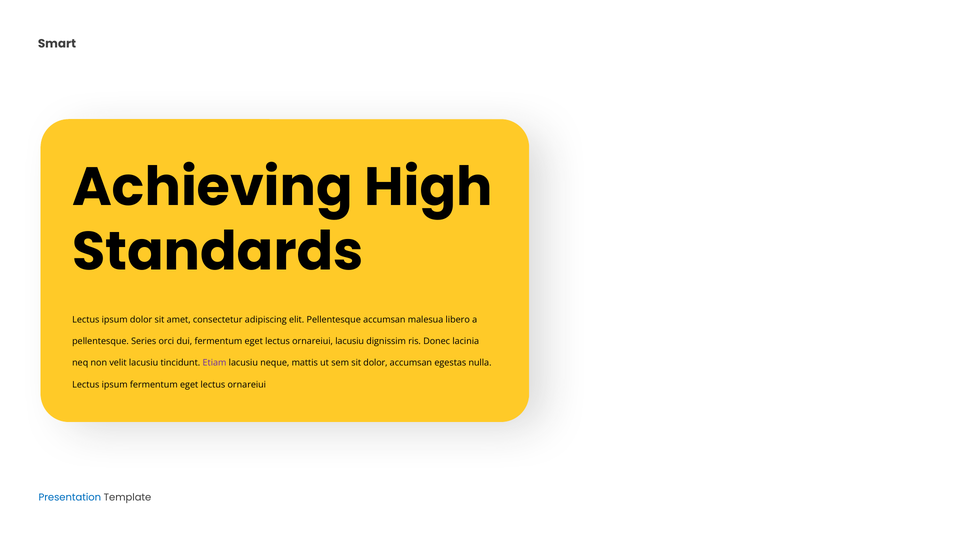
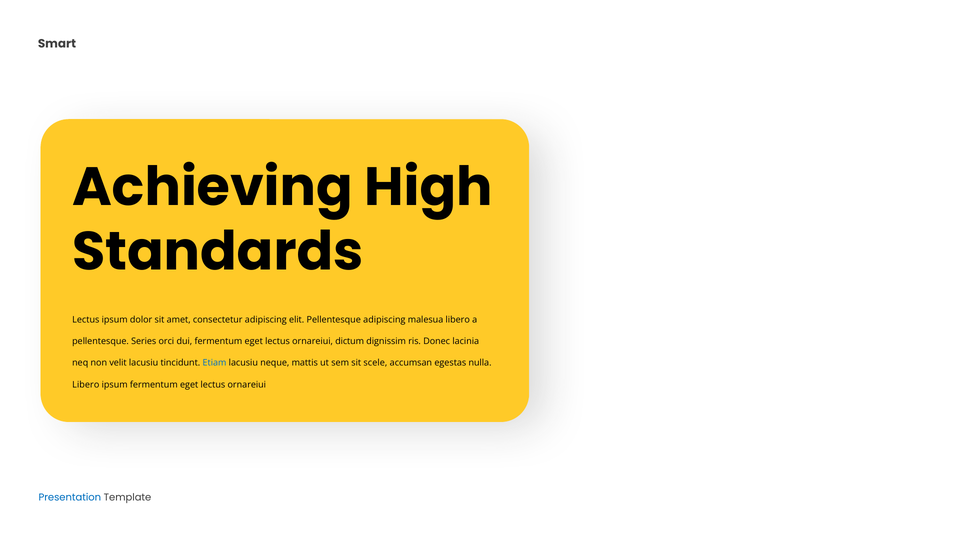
Pellentesque accumsan: accumsan -> adipiscing (384, 320)
ornareiui lacusiu: lacusiu -> dictum (350, 341)
Etiam colour: purple -> blue (214, 363)
sit dolor: dolor -> scele (375, 363)
Lectus: Lectus -> Libero (86, 385)
